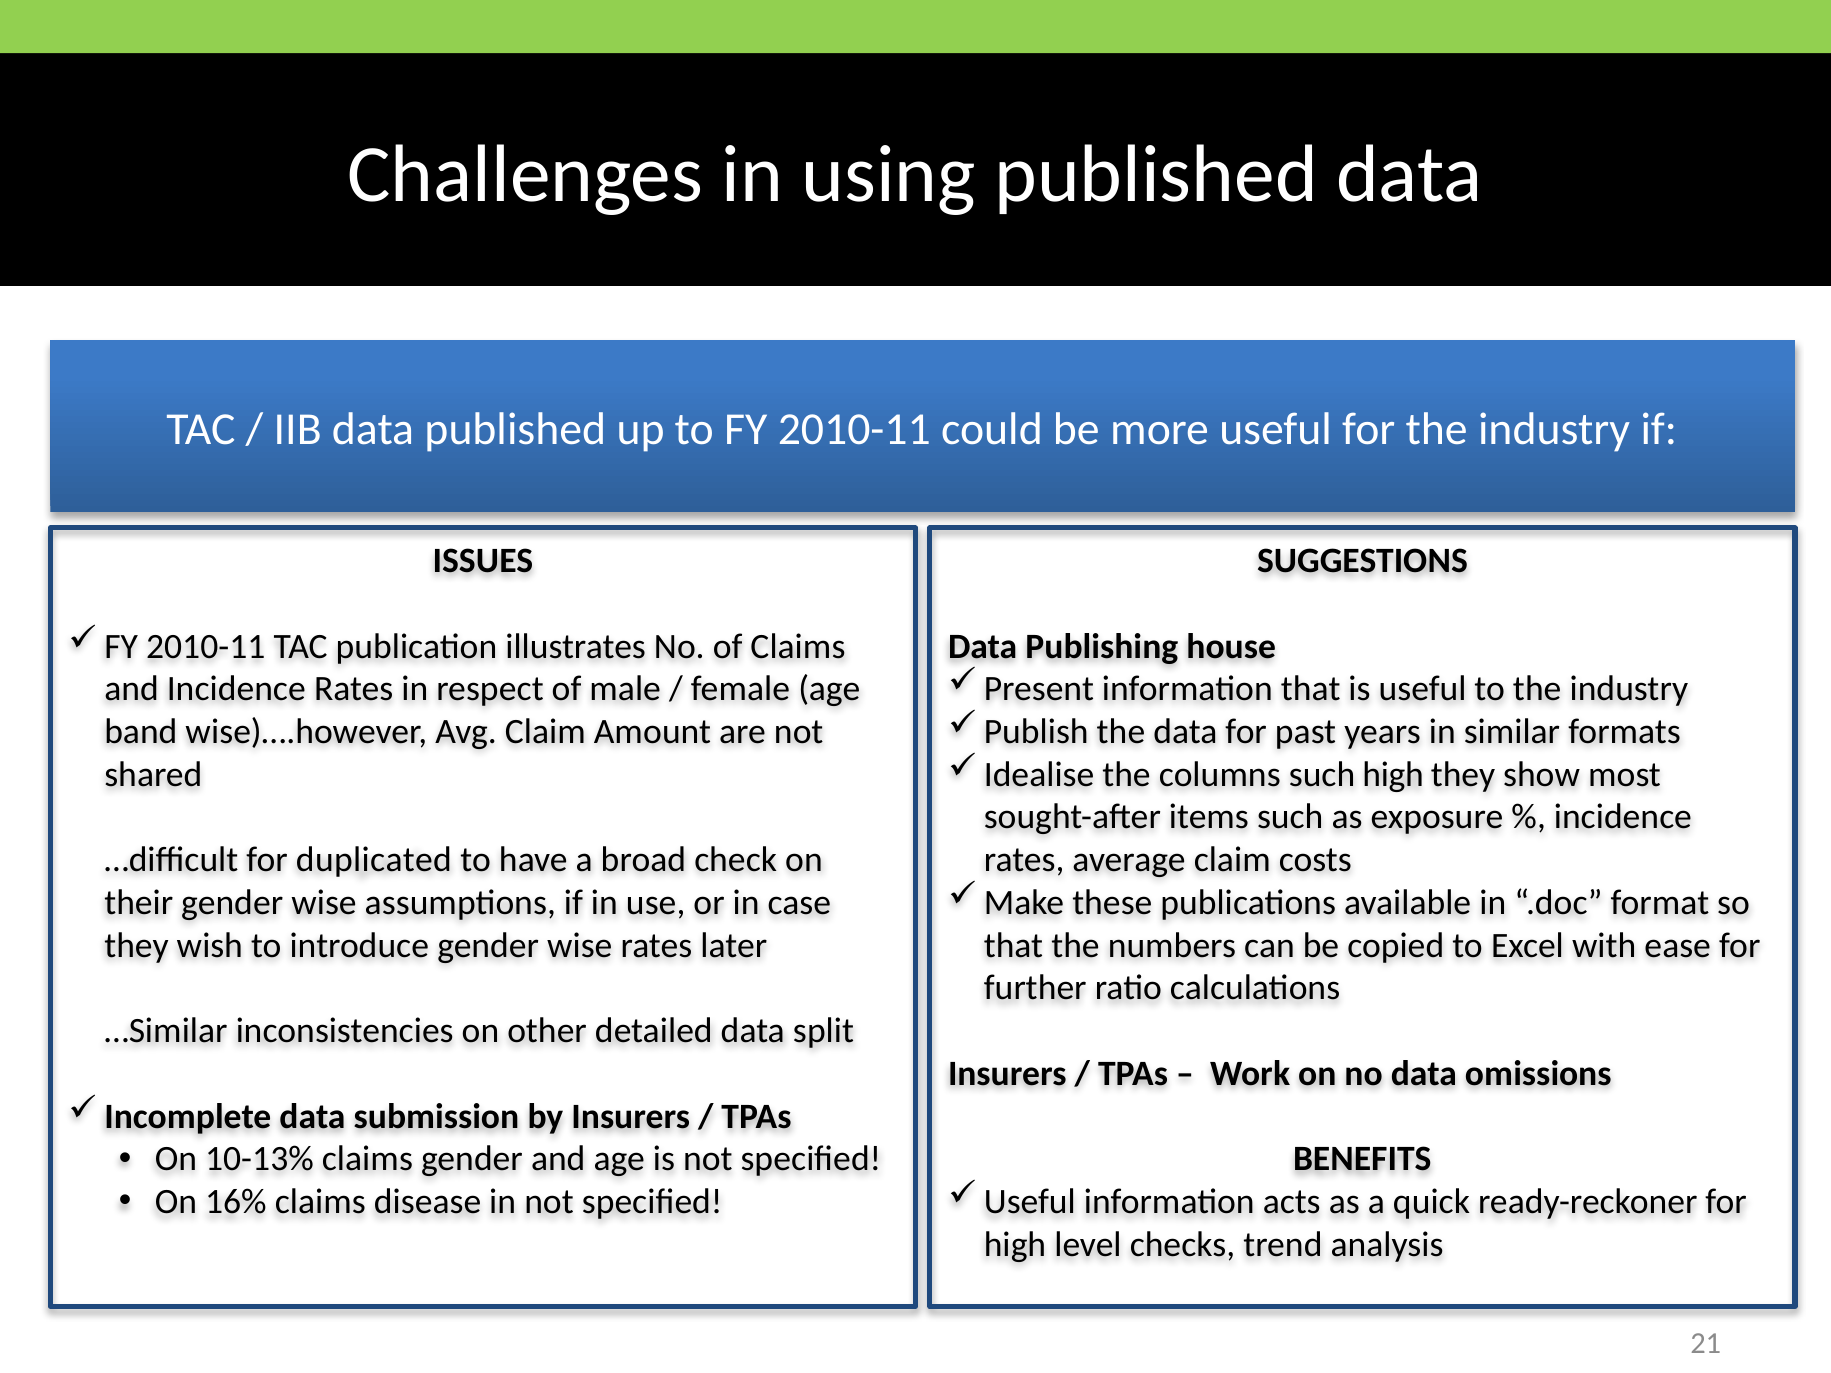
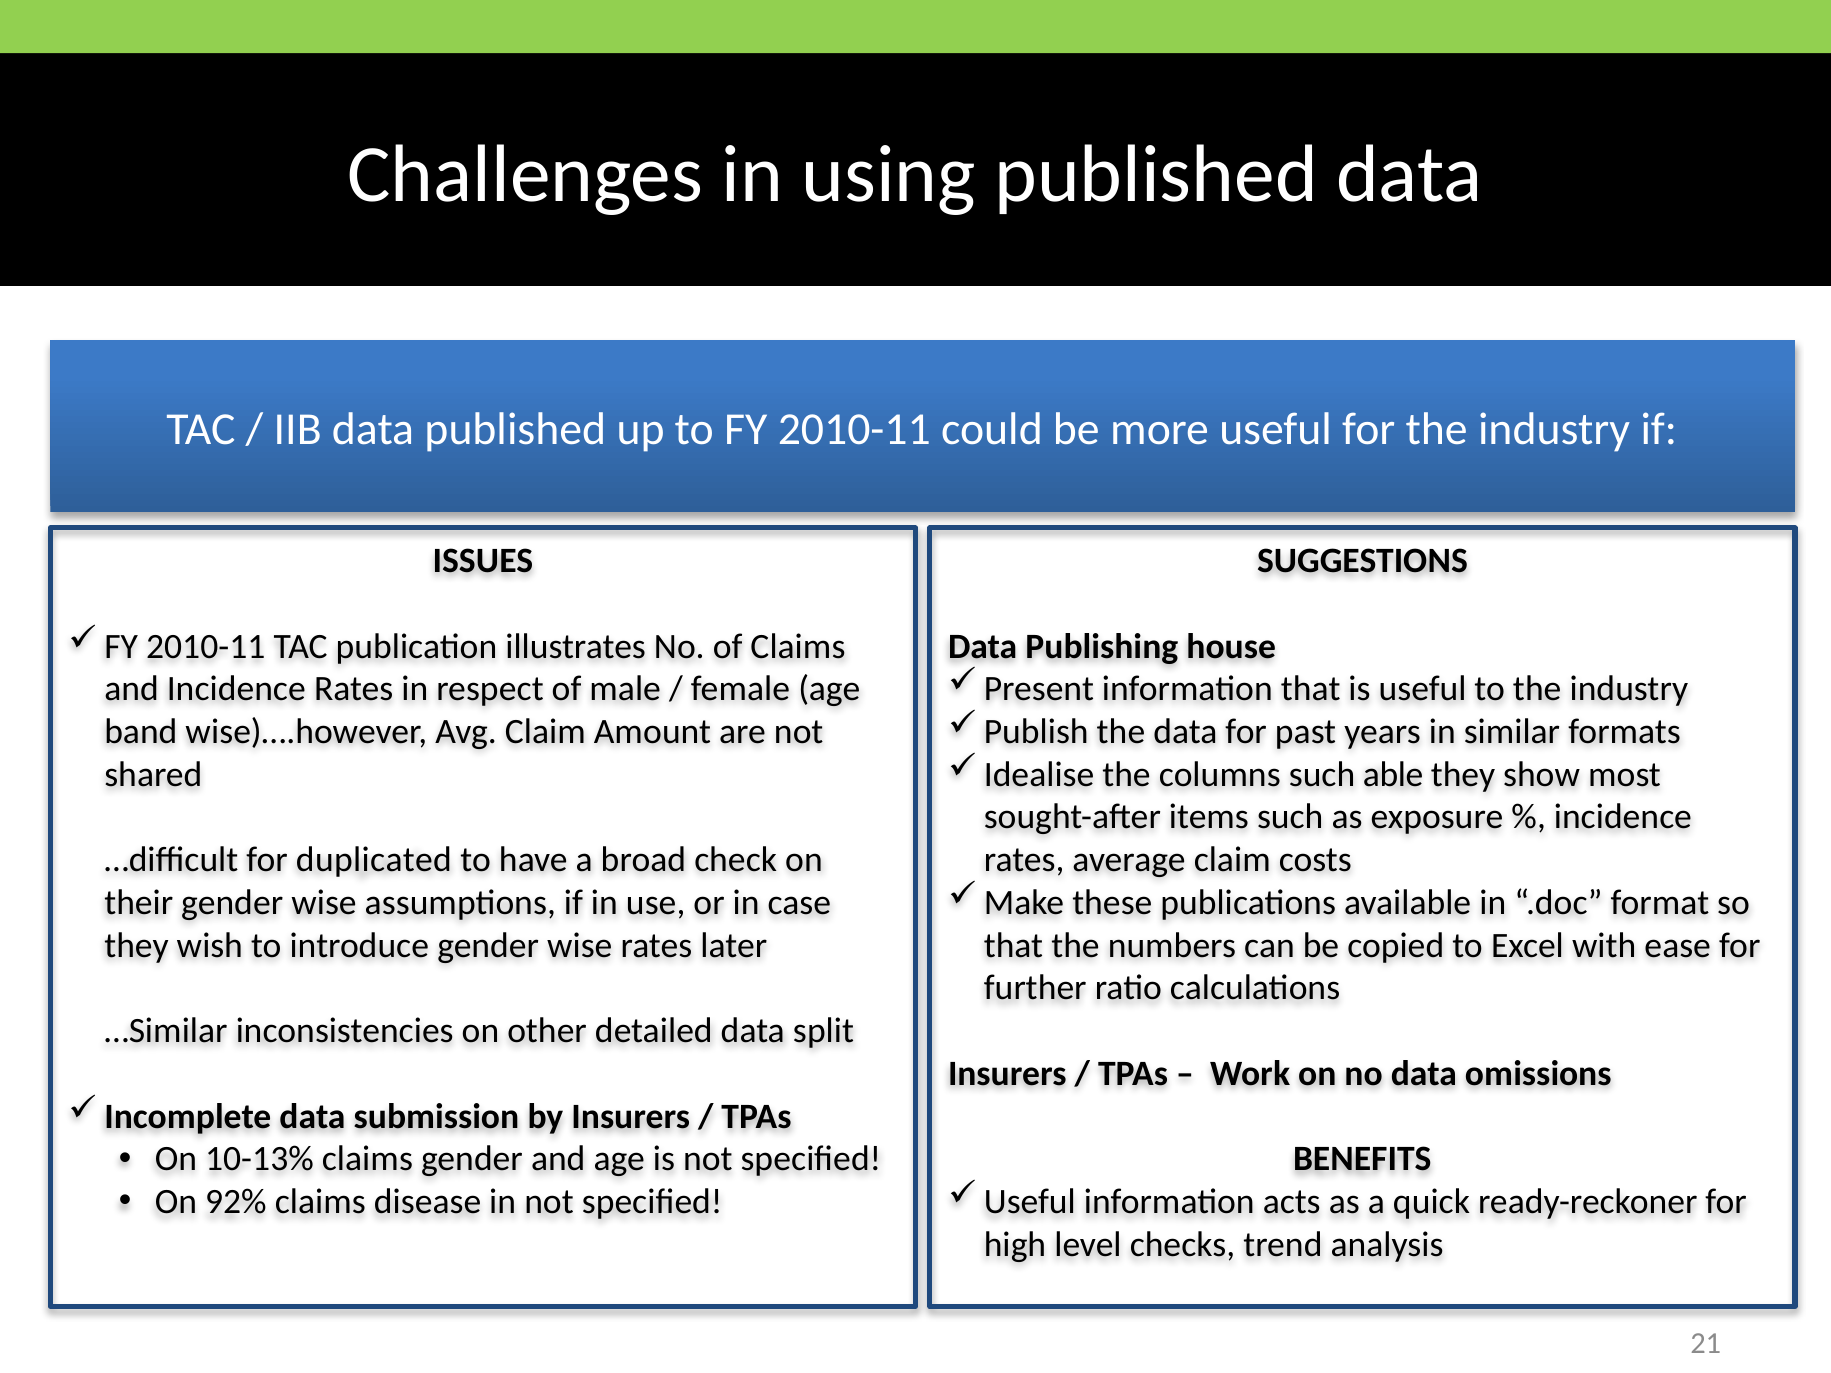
such high: high -> able (1393, 775)
16%: 16% -> 92% (236, 1202)
